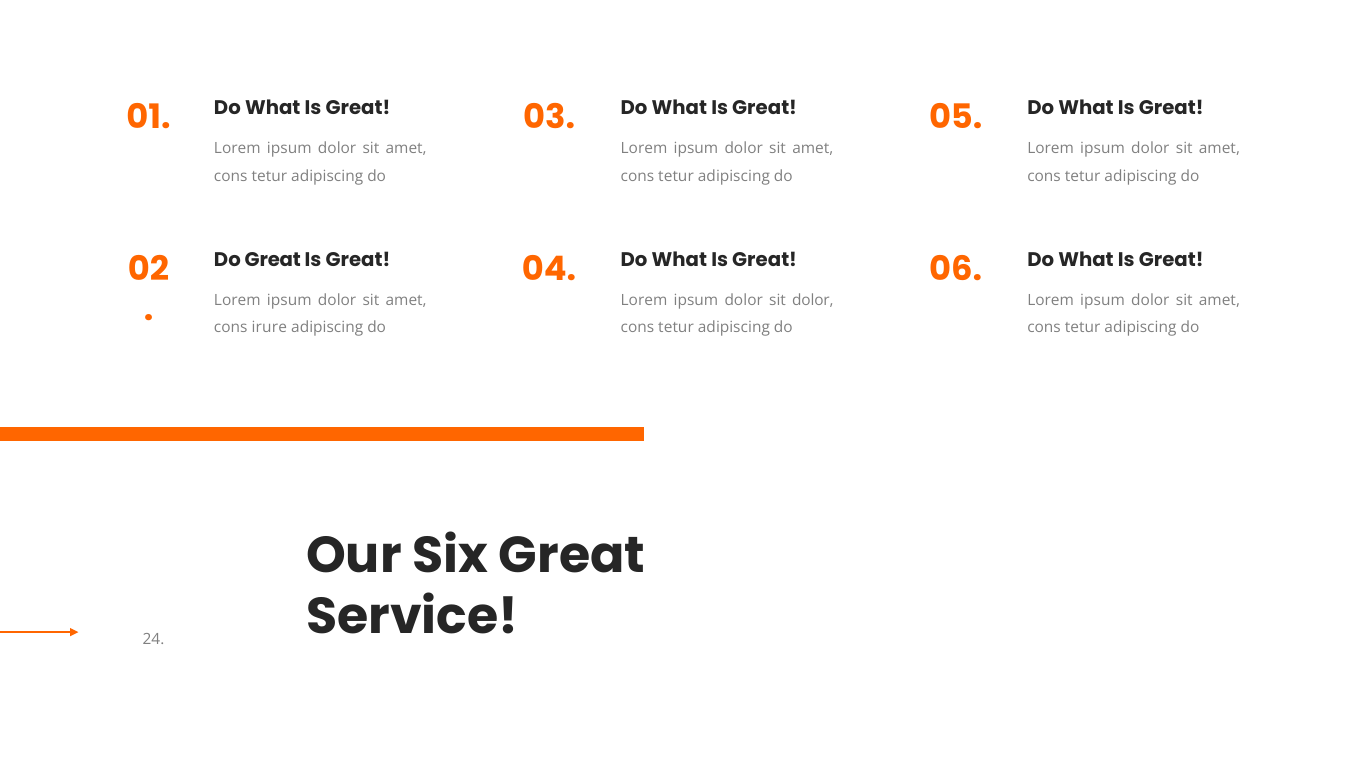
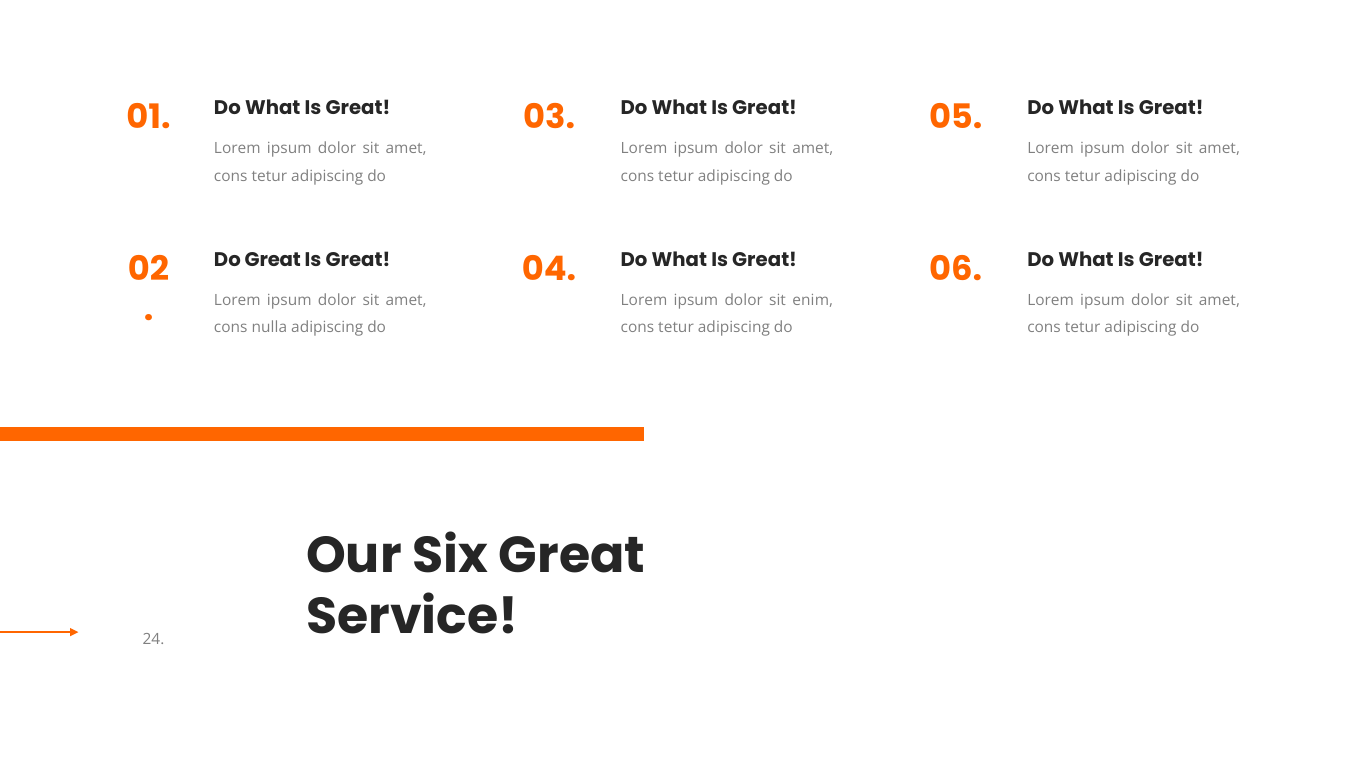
sit dolor: dolor -> enim (813, 300)
irure: irure -> nulla (269, 328)
